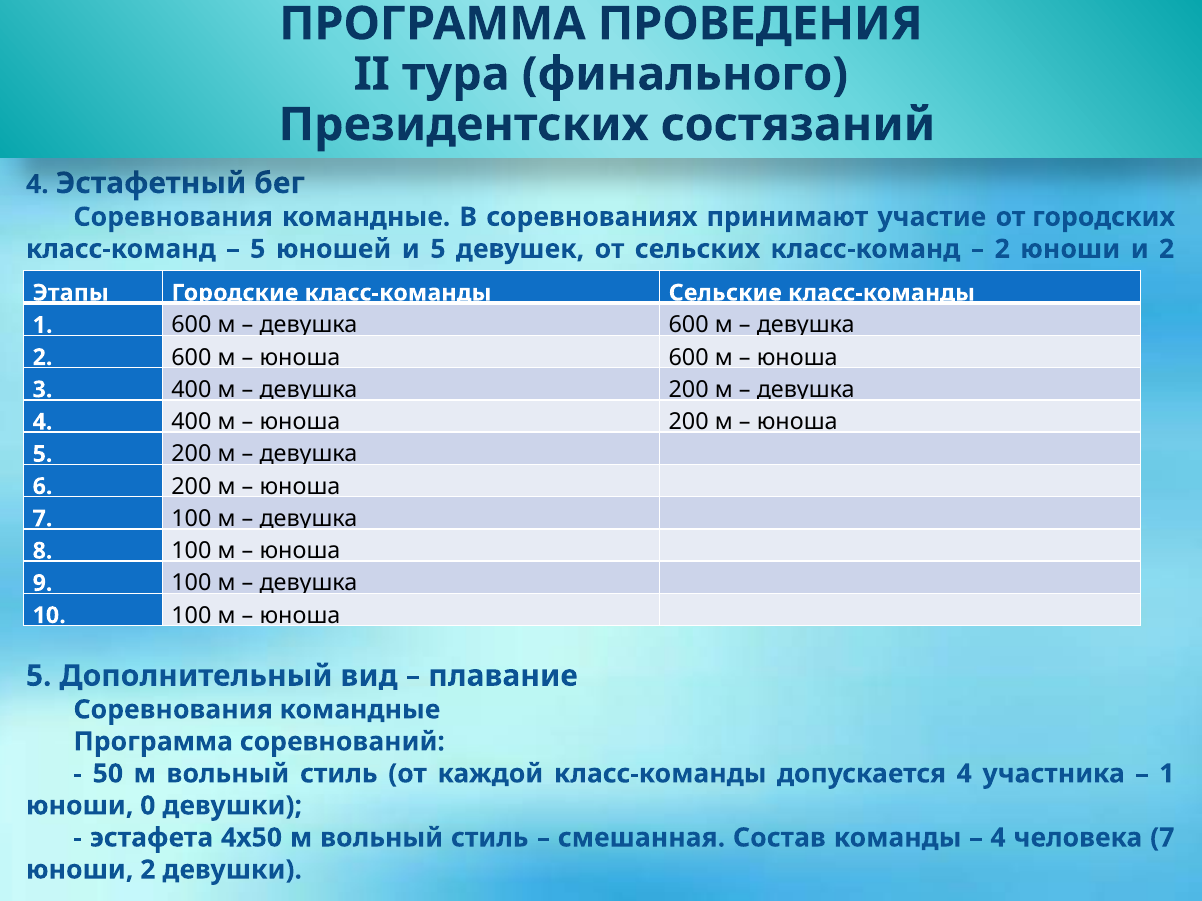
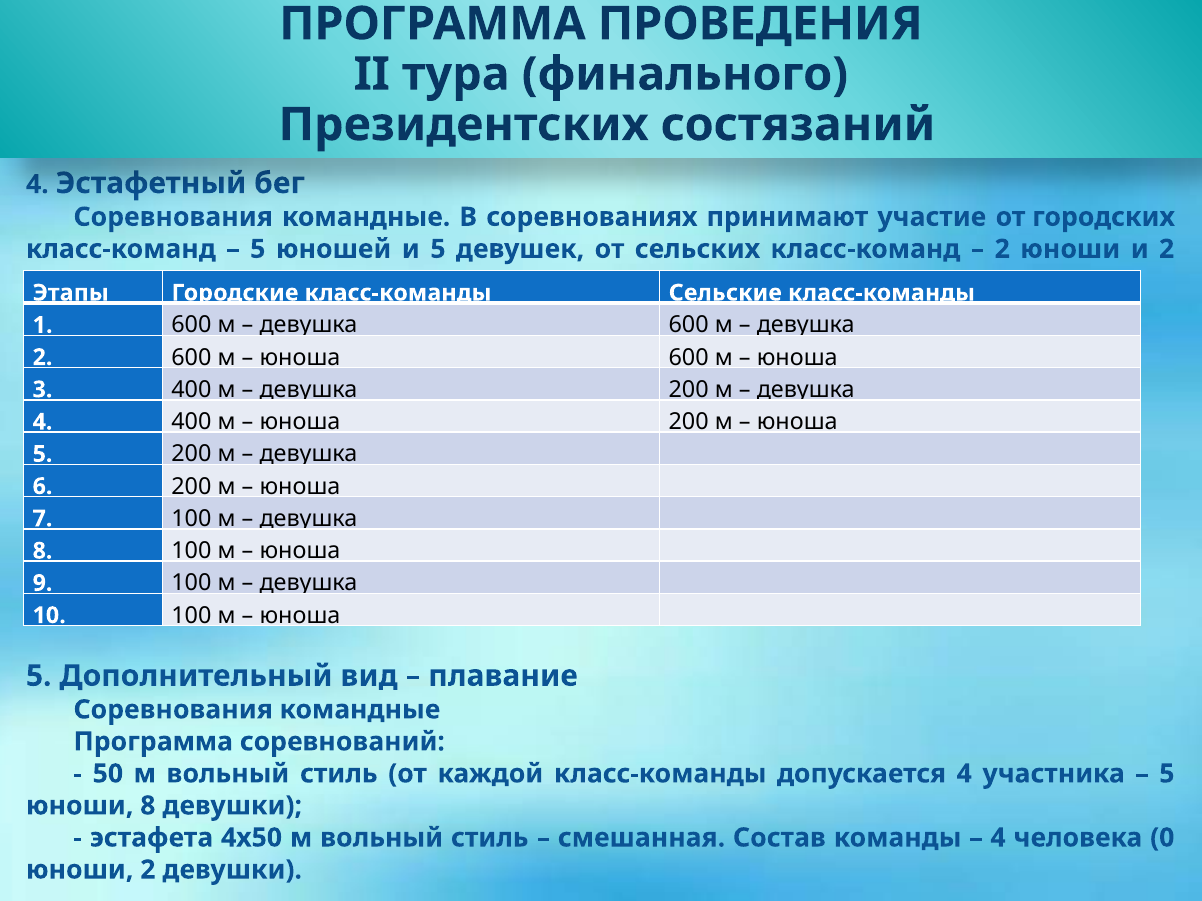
1: 1 -> 5 (1167, 774)
юноши 0: 0 -> 8 (148, 806)
человека 7: 7 -> 0 (1162, 838)
